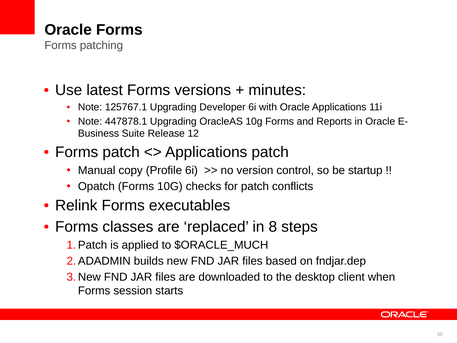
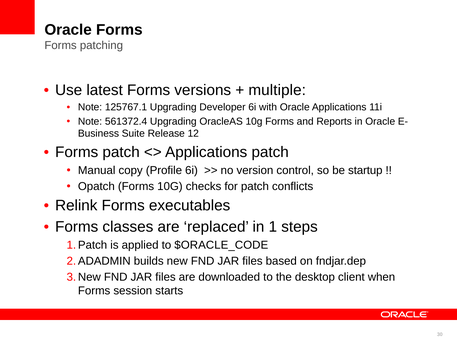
minutes: minutes -> multiple (277, 90)
447878.1: 447878.1 -> 561372.4 (126, 121)
8: 8 -> 1 (273, 227)
$ORACLE_MUCH: $ORACLE_MUCH -> $ORACLE_CODE (221, 245)
